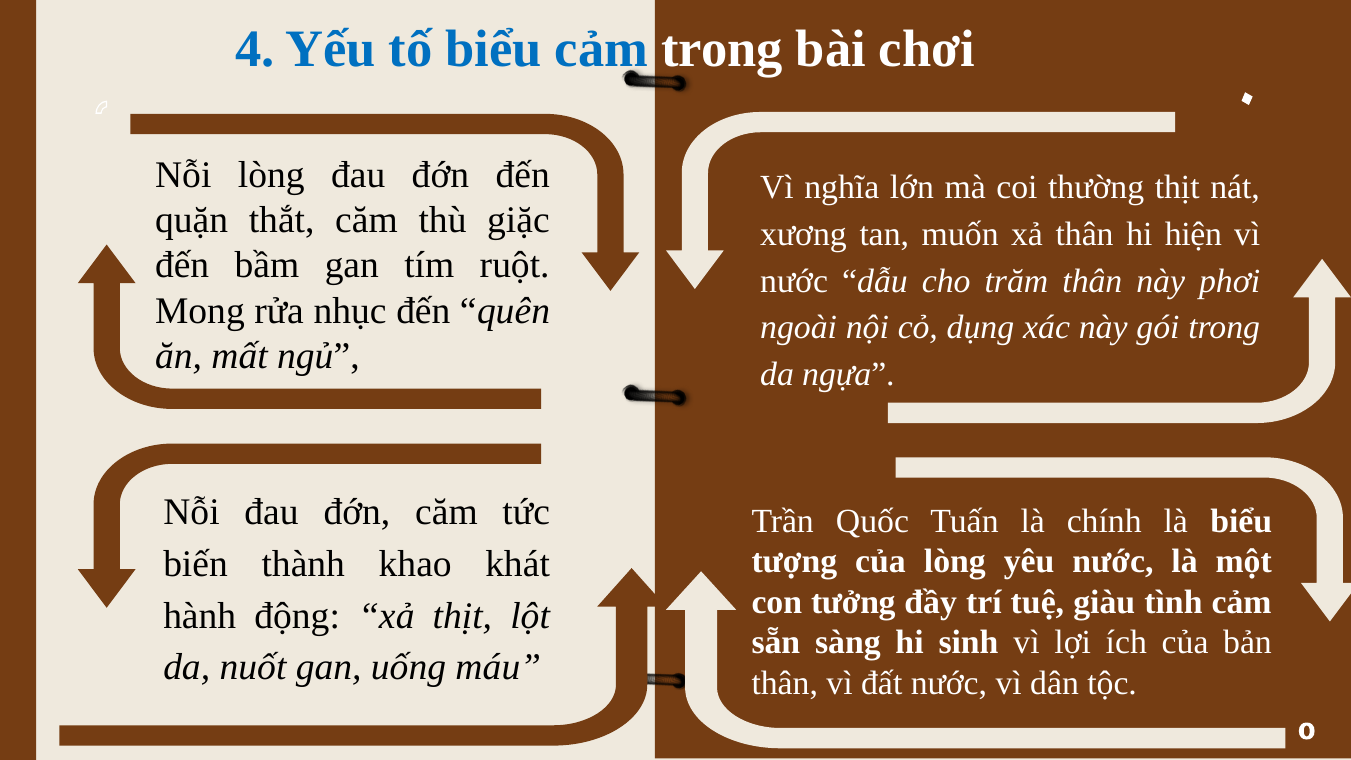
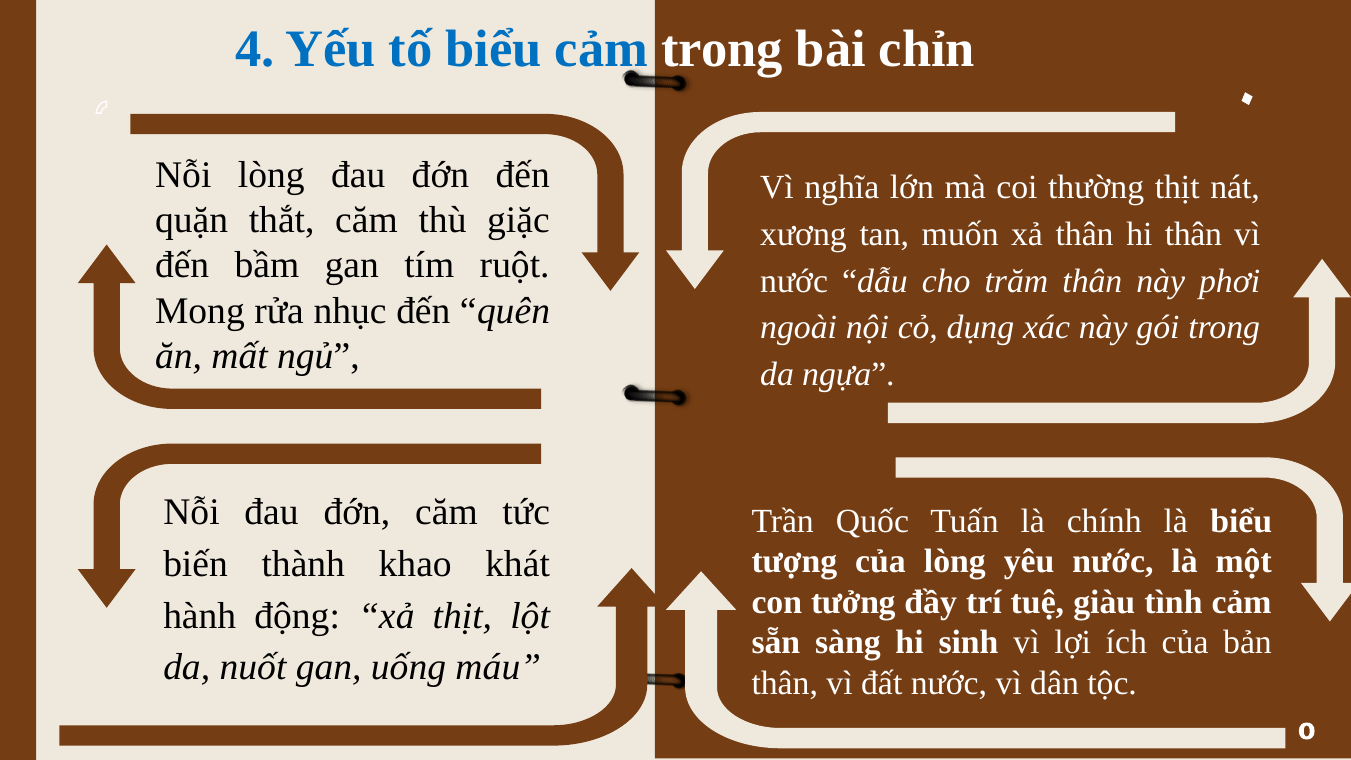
chơi: chơi -> chỉn (927, 49)
hi hiện: hiện -> thân (1193, 234)
